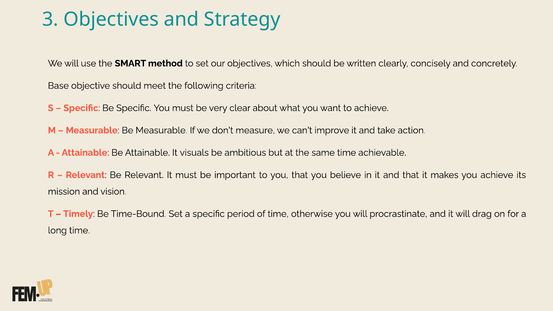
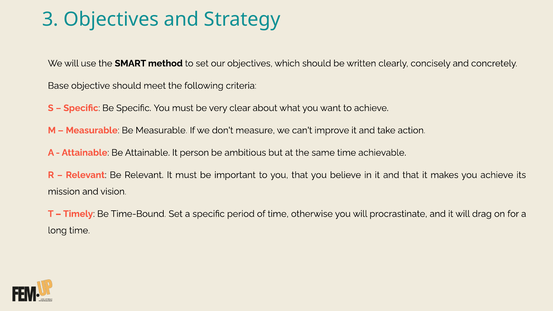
visuals: visuals -> person (194, 153)
